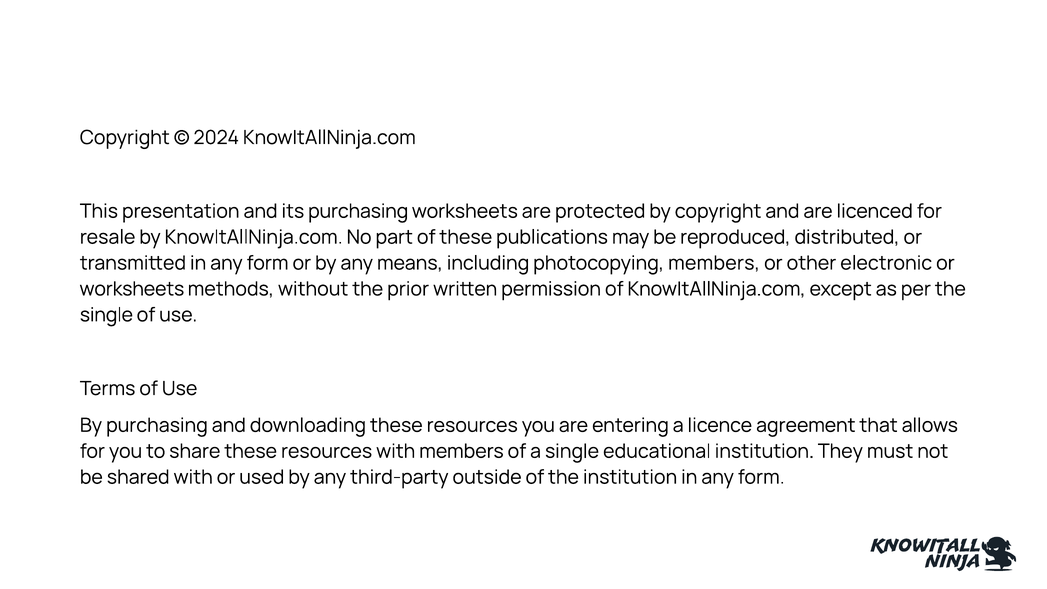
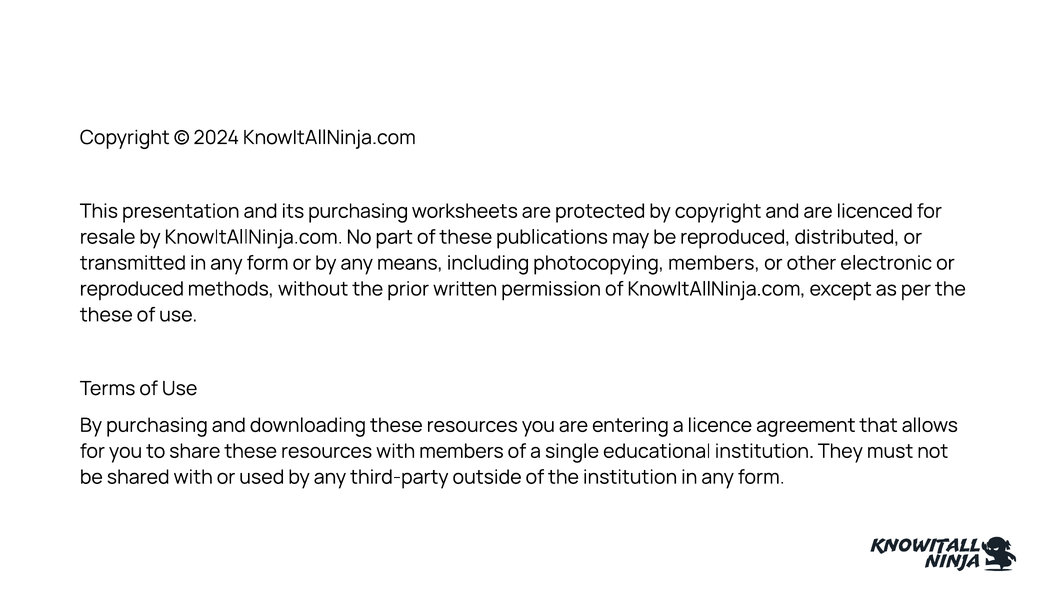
worksheets: worksheets -> reproduced (132, 289)
single: single -> these (106, 315)
